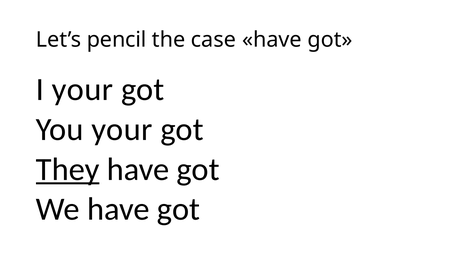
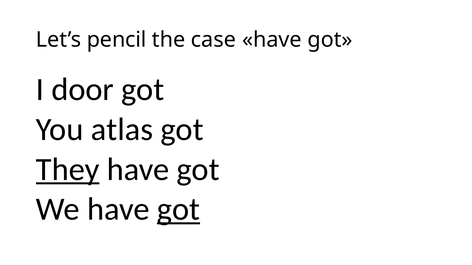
I your: your -> door (83, 90)
You your: your -> atlas (122, 130)
got underline: none -> present (178, 210)
